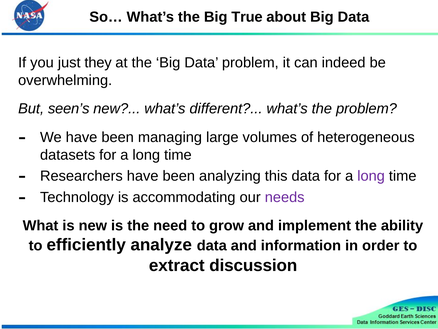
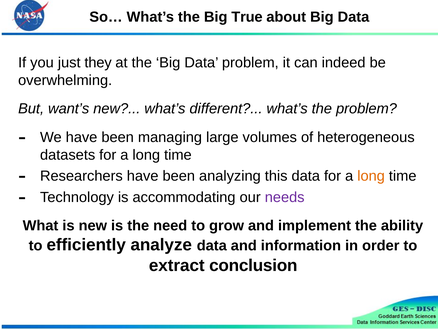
seen’s: seen’s -> want’s (69, 109)
long colour: purple -> orange (371, 176)
discussion: discussion -> conclusion (253, 265)
